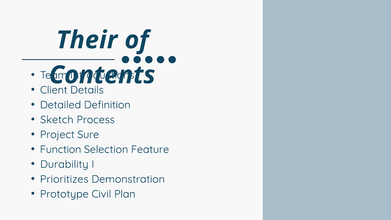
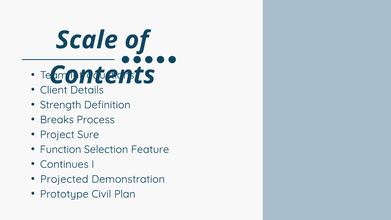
Their: Their -> Scale (87, 40)
Detailed: Detailed -> Strength (61, 105)
Sketch: Sketch -> Breaks (57, 120)
Durability: Durability -> Continues (64, 164)
Prioritizes: Prioritizes -> Projected (64, 179)
